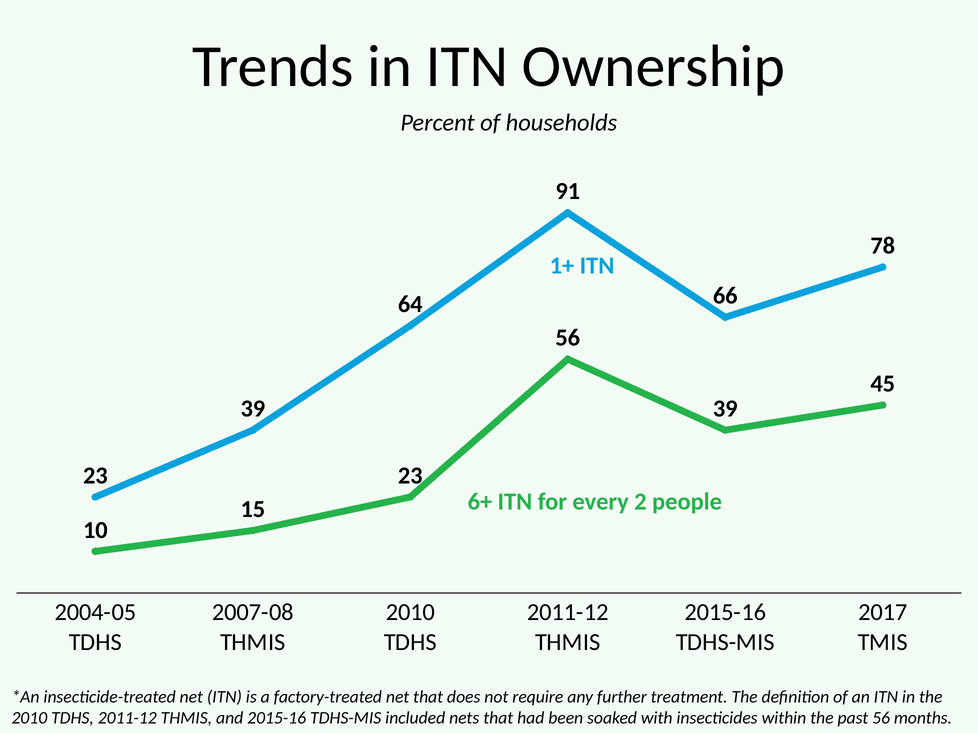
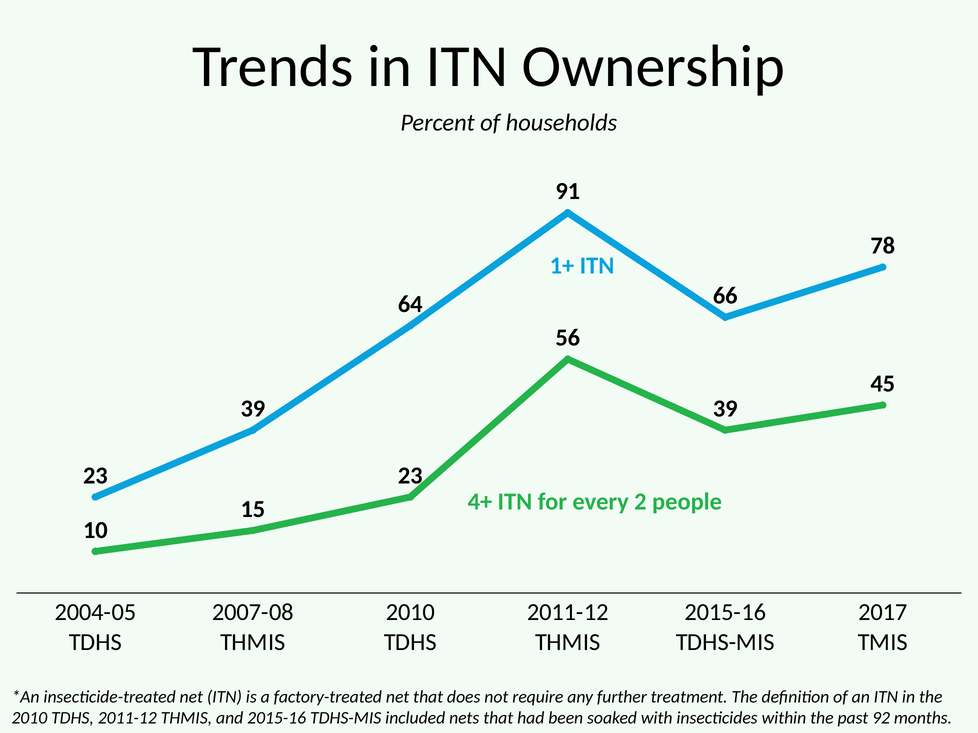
6+: 6+ -> 4+ (480, 502)
past 56: 56 -> 92 (881, 719)
